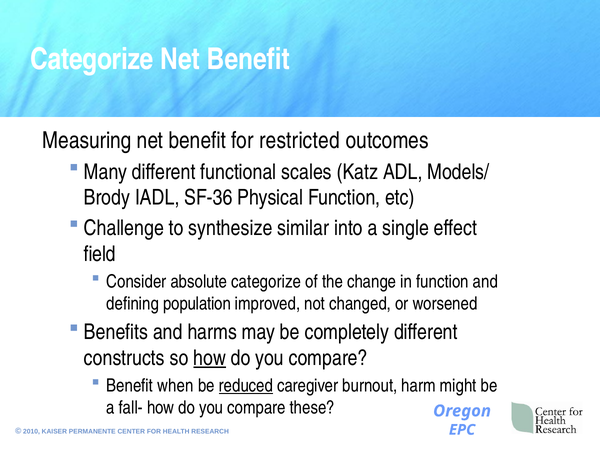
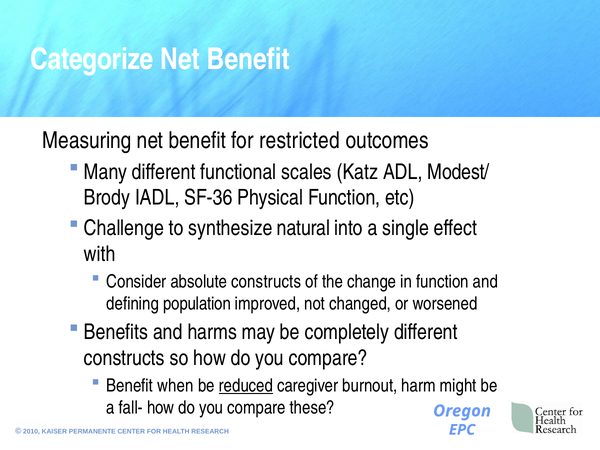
Models/: Models/ -> Modest/ (458, 172)
similar: similar -> natural (303, 228)
field: field -> with (100, 254)
absolute categorize: categorize -> constructs (266, 282)
how underline: present -> none (210, 358)
